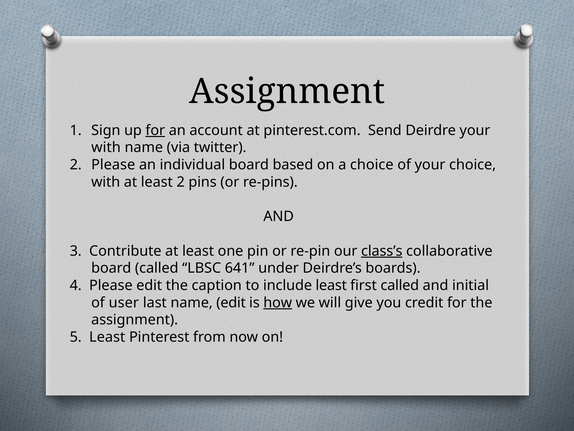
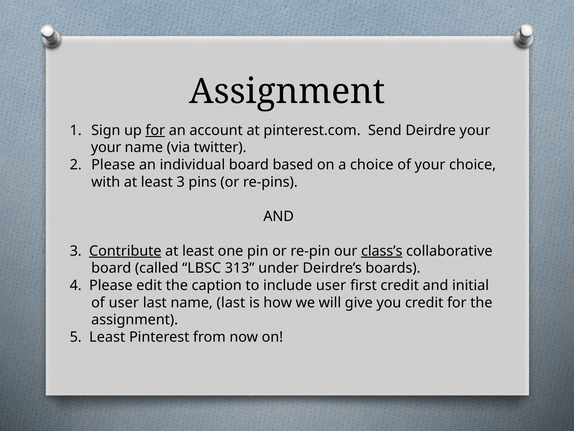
with: with -> your (106, 147)
least 2: 2 -> 3 (181, 182)
Contribute underline: none -> present (125, 251)
641: 641 -> 313 (240, 268)
include least: least -> user (331, 285)
first called: called -> credit (400, 285)
name edit: edit -> last (231, 302)
how underline: present -> none (278, 302)
